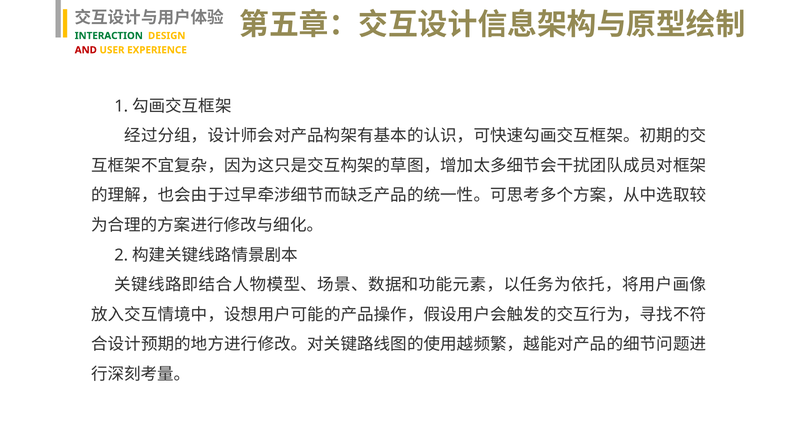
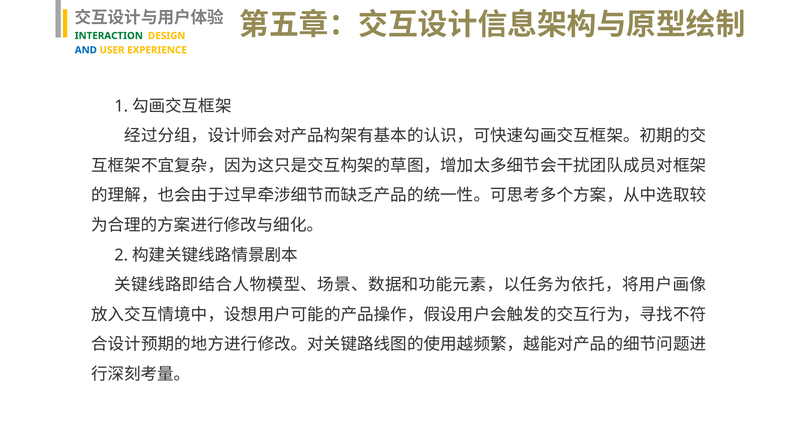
AND colour: red -> blue (86, 50)
